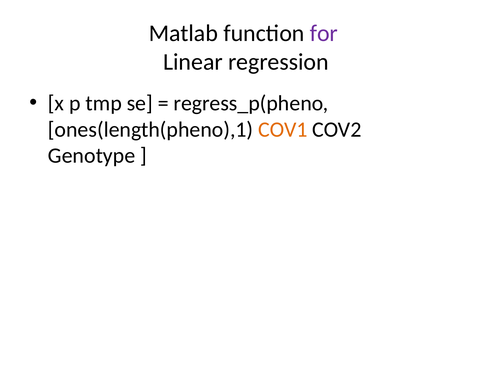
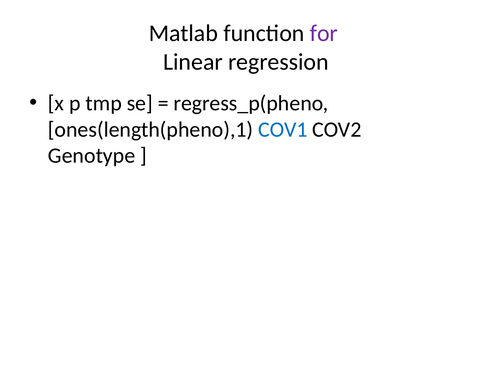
COV1 colour: orange -> blue (283, 129)
